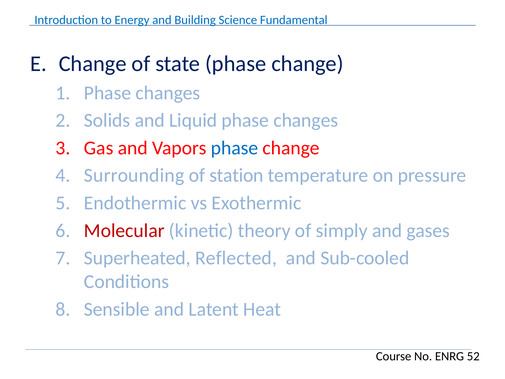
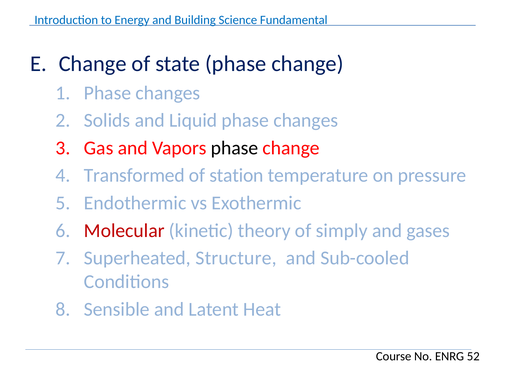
phase colour: blue -> black (235, 148)
Surrounding: Surrounding -> Transformed (134, 175)
Reflected: Reflected -> Structure (236, 258)
